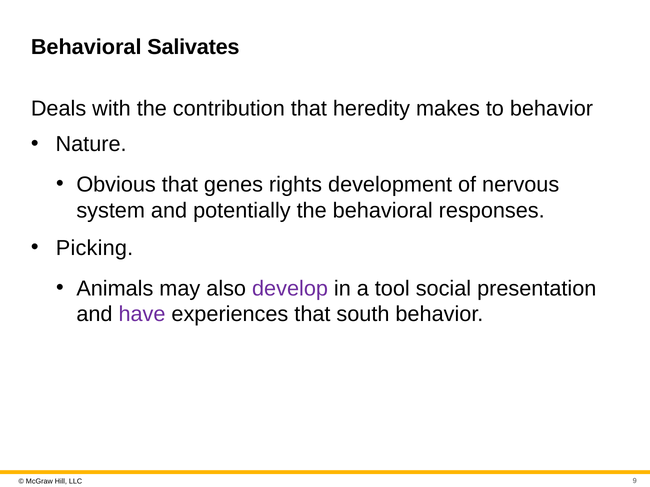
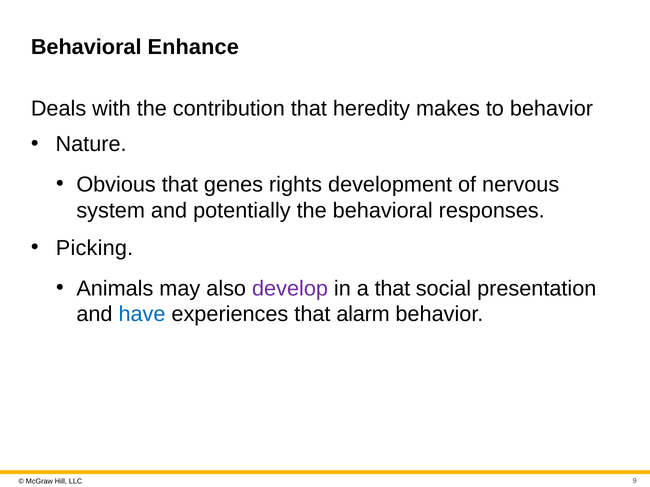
Salivates: Salivates -> Enhance (193, 47)
a tool: tool -> that (392, 289)
have colour: purple -> blue (142, 315)
south: south -> alarm (363, 315)
